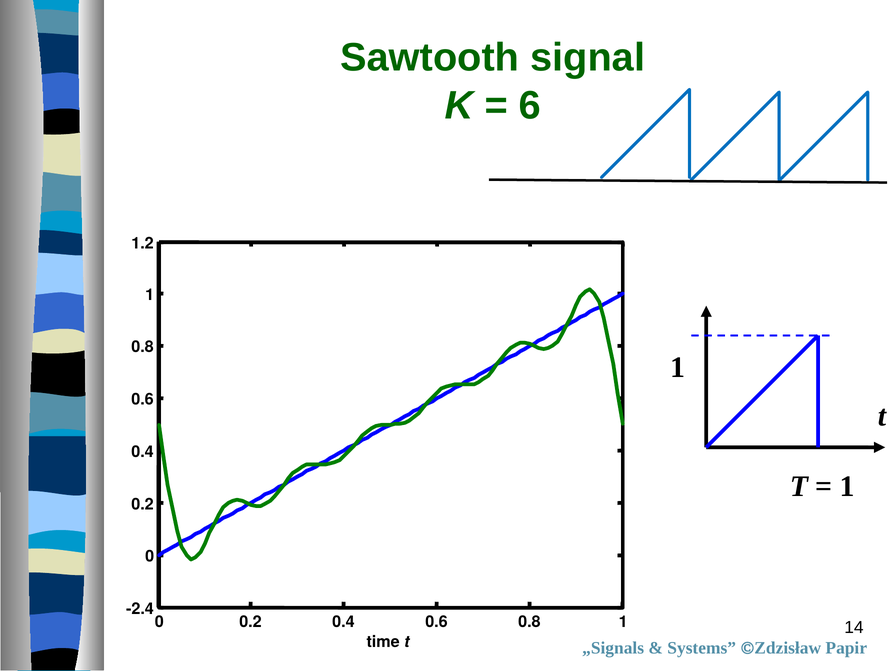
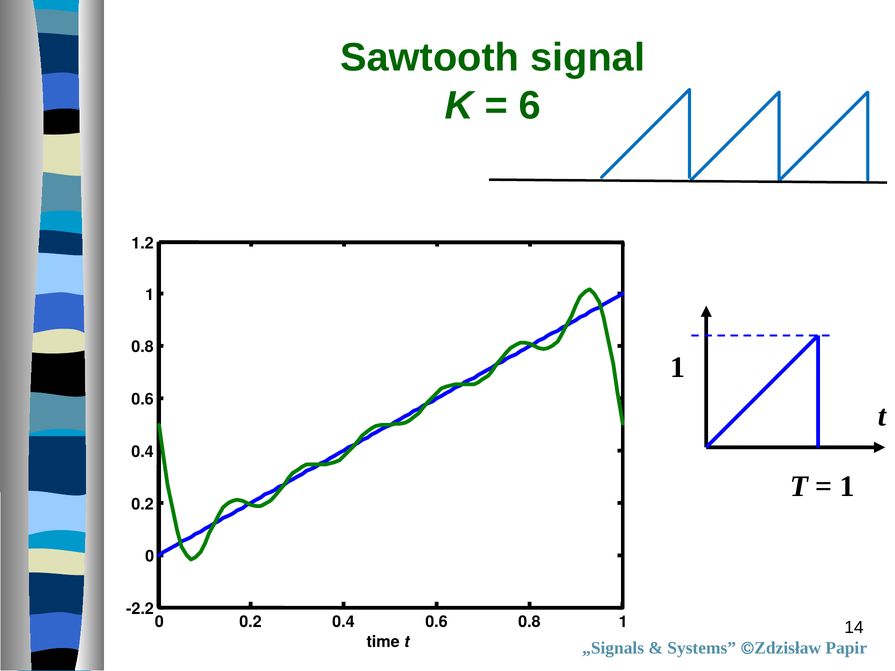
-2.4: -2.4 -> -2.2 (140, 609)
